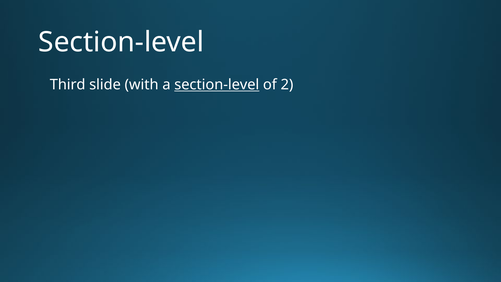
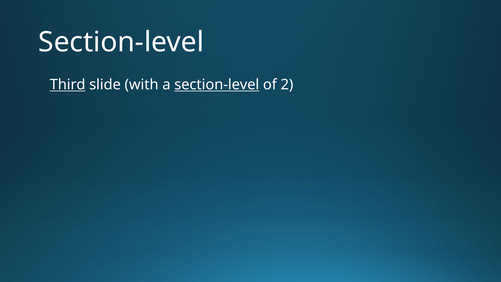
Third underline: none -> present (68, 85)
